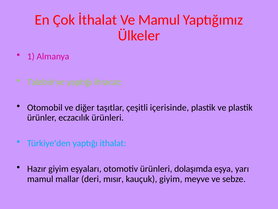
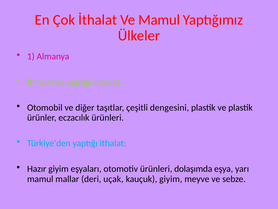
Talebin'ye: Talebin'ye -> İhracat'ye (46, 82)
içerisinde: içerisinde -> dengesini (169, 107)
mısır: mısır -> uçak (113, 179)
